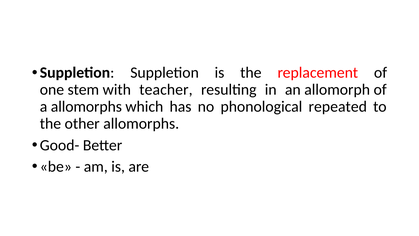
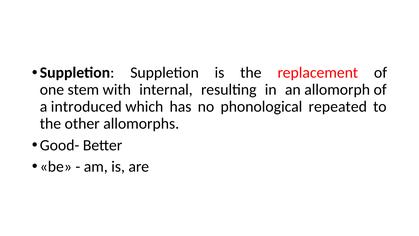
teacher: teacher -> internal (166, 90)
a allomorphs: allomorphs -> introduced (86, 107)
